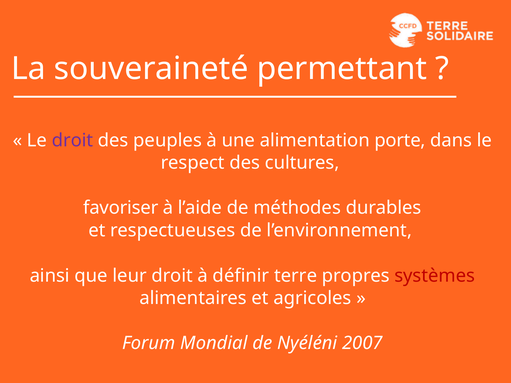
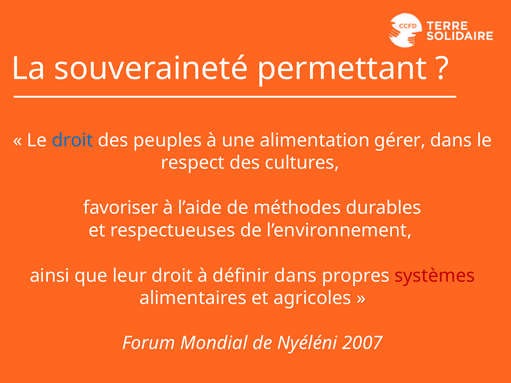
droit colour: purple -> blue (72, 141)
porte: porte -> gérer (400, 141)
définir terre: terre -> dans (296, 276)
